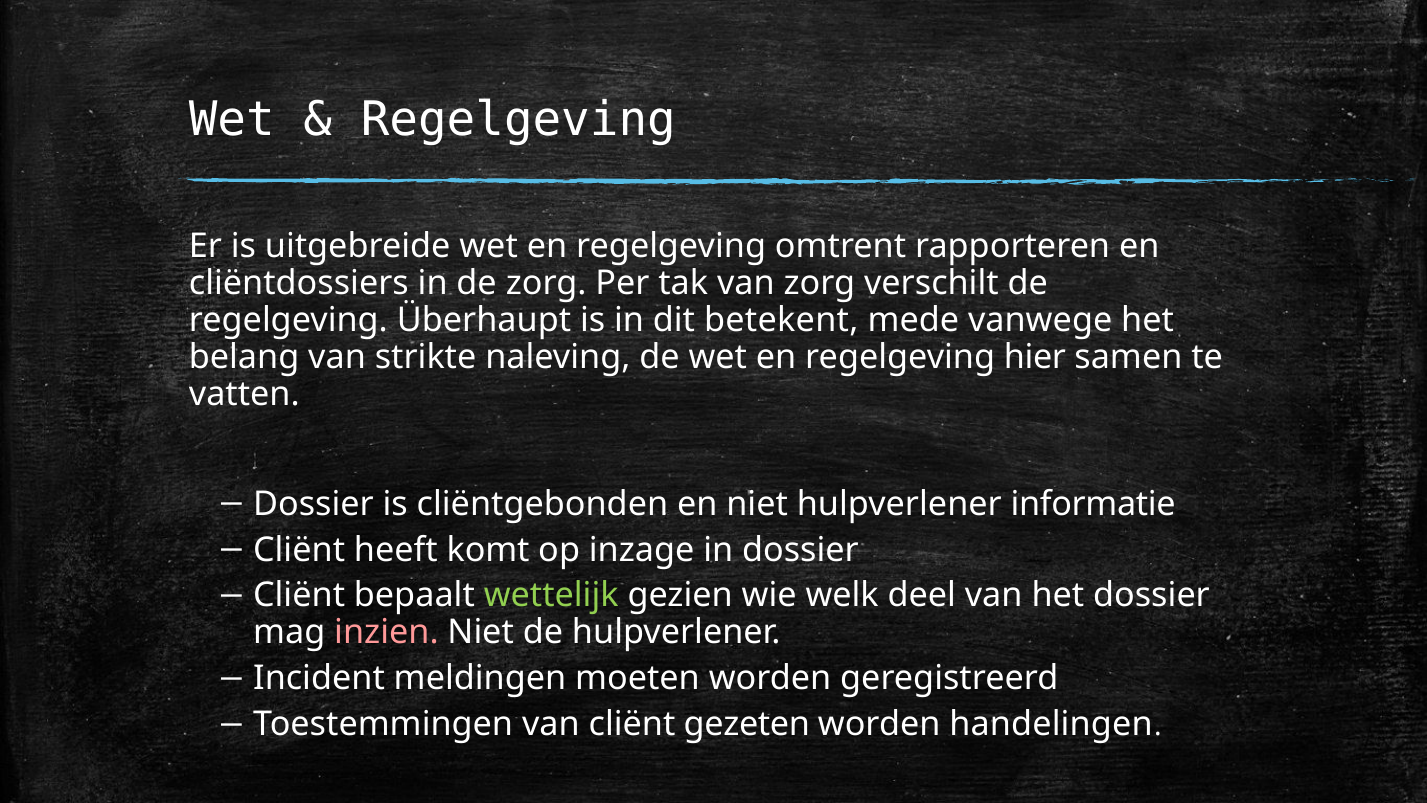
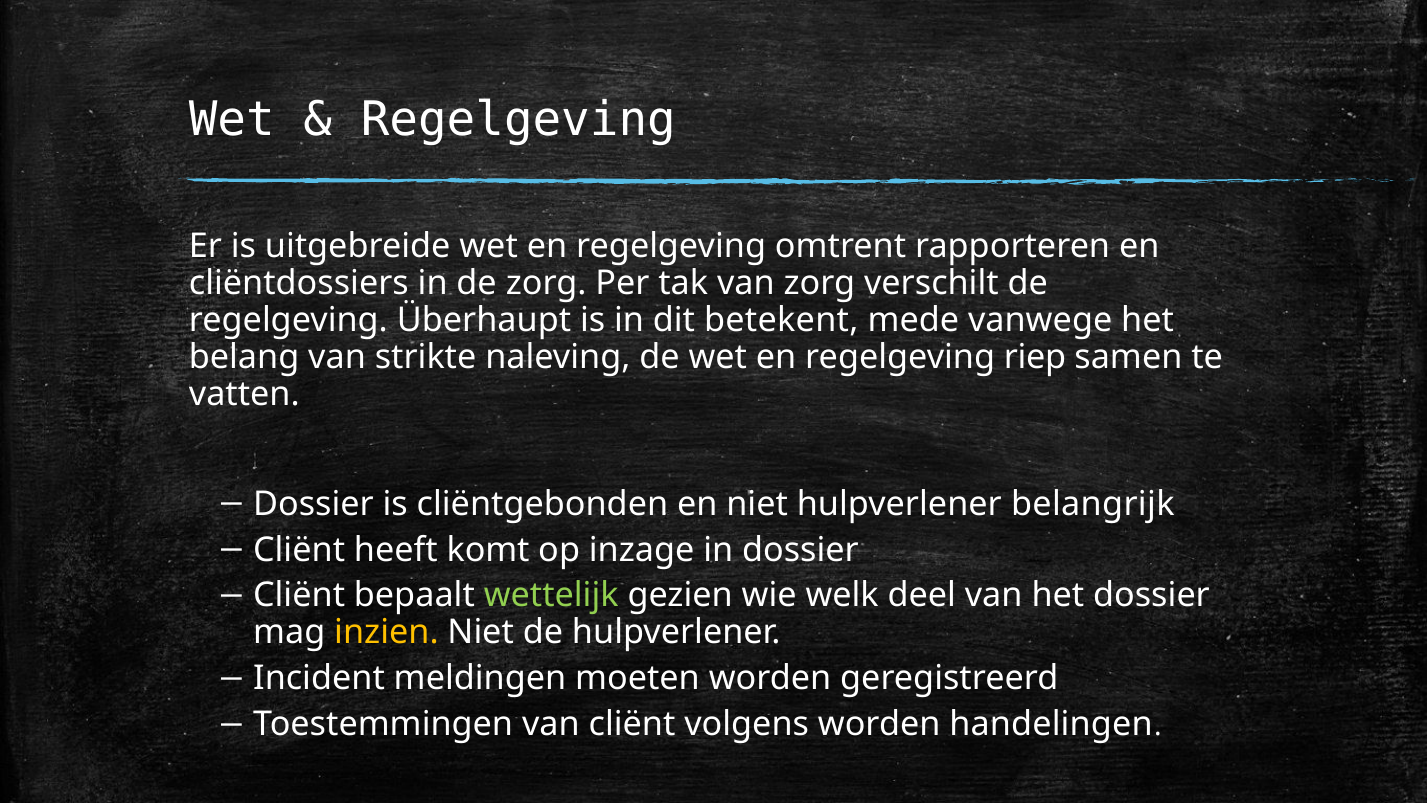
hier: hier -> riep (1035, 357)
informatie: informatie -> belangrijk (1093, 504)
inzien colour: pink -> yellow (386, 632)
gezeten: gezeten -> volgens (747, 724)
